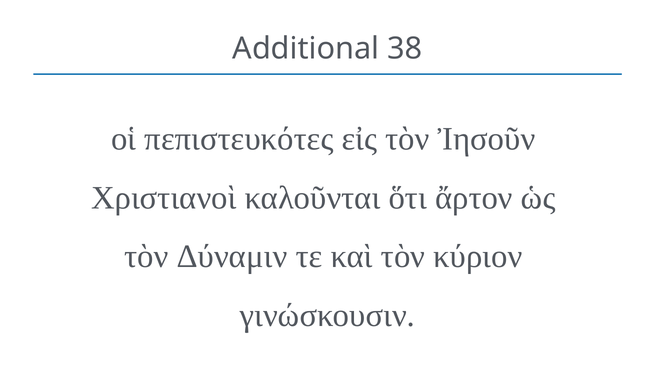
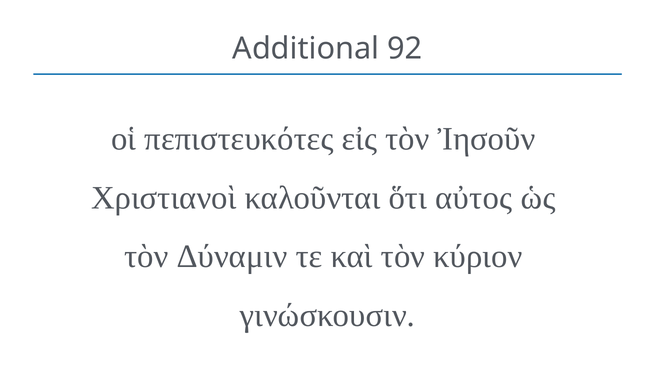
38: 38 -> 92 (405, 49)
ἄρτον: ἄρτον -> αὐτος (474, 198)
